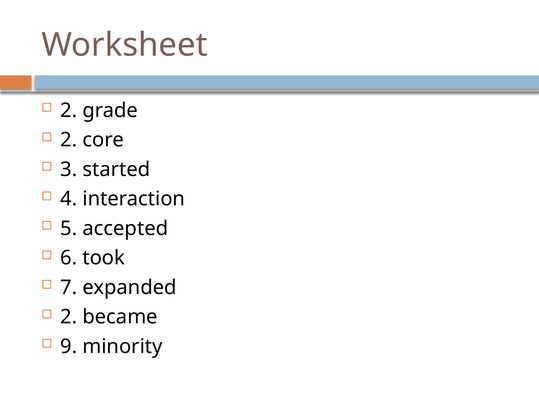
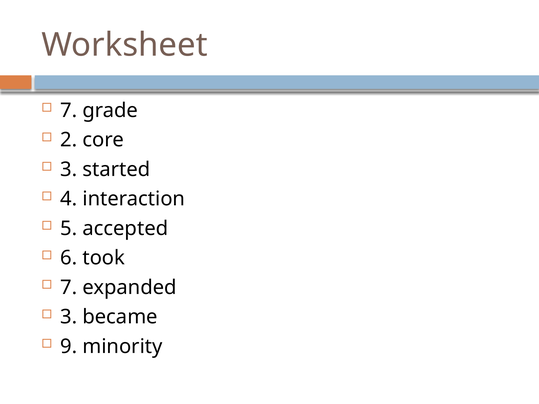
2: 2 -> 7 (69, 111)
2: 2 -> 3 (69, 317)
